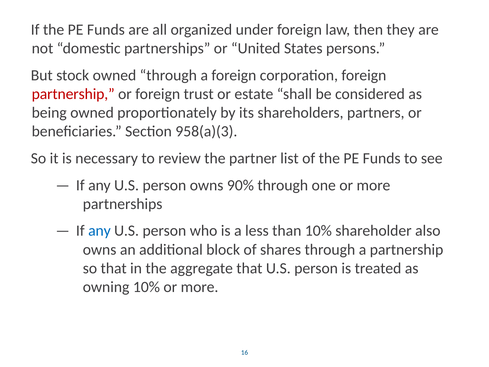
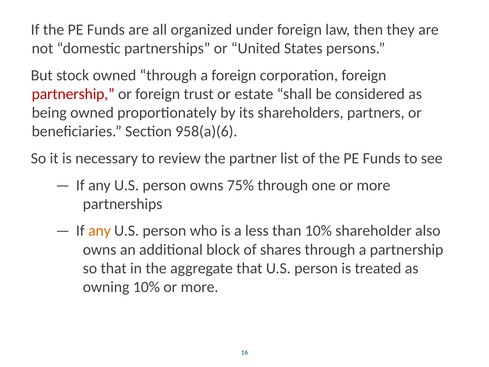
958(a)(3: 958(a)(3 -> 958(a)(6 (206, 131)
90%: 90% -> 75% (240, 185)
any colour: blue -> orange (99, 231)
